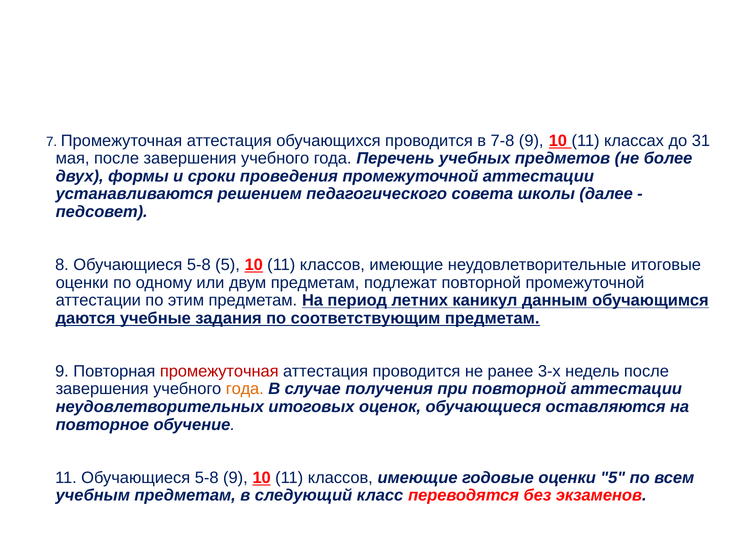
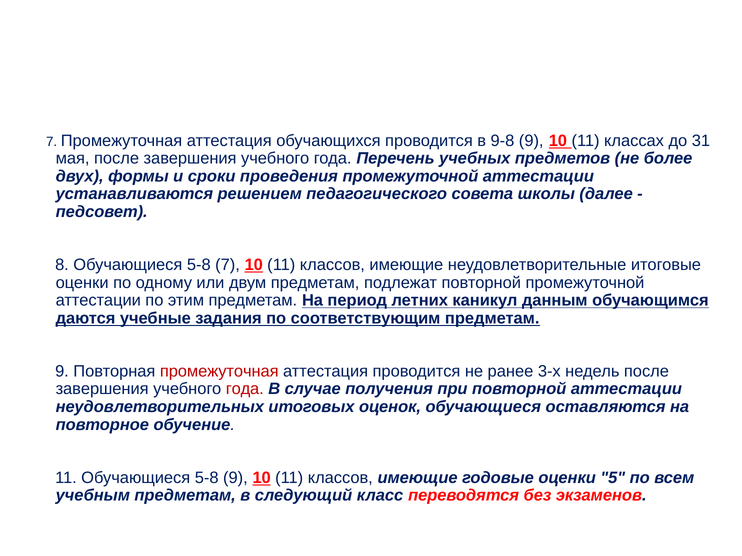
7-8: 7-8 -> 9-8 (502, 141)
5-8 5: 5 -> 7 (228, 265)
года colour: orange -> red (245, 389)
